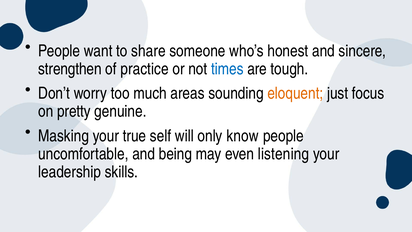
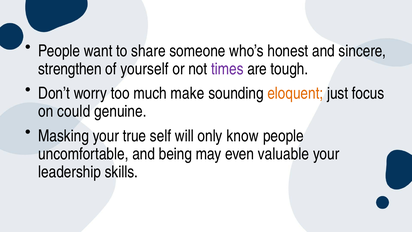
practice: practice -> yourself (145, 69)
times colour: blue -> purple (227, 69)
areas: areas -> make (188, 93)
pretty: pretty -> could (74, 111)
listening: listening -> valuable (284, 154)
